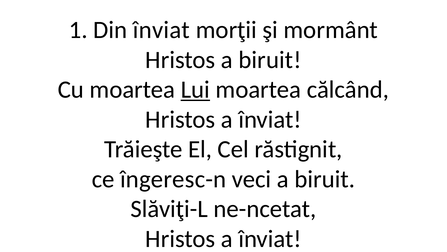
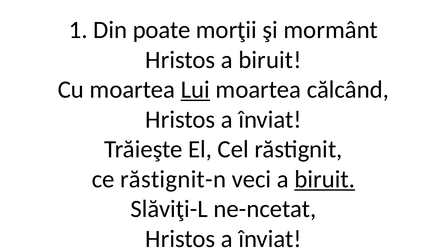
Din înviat: înviat -> poate (162, 30)
îngeresc-n: îngeresc-n -> răstignit-n (173, 179)
biruit underline: none -> present (325, 179)
